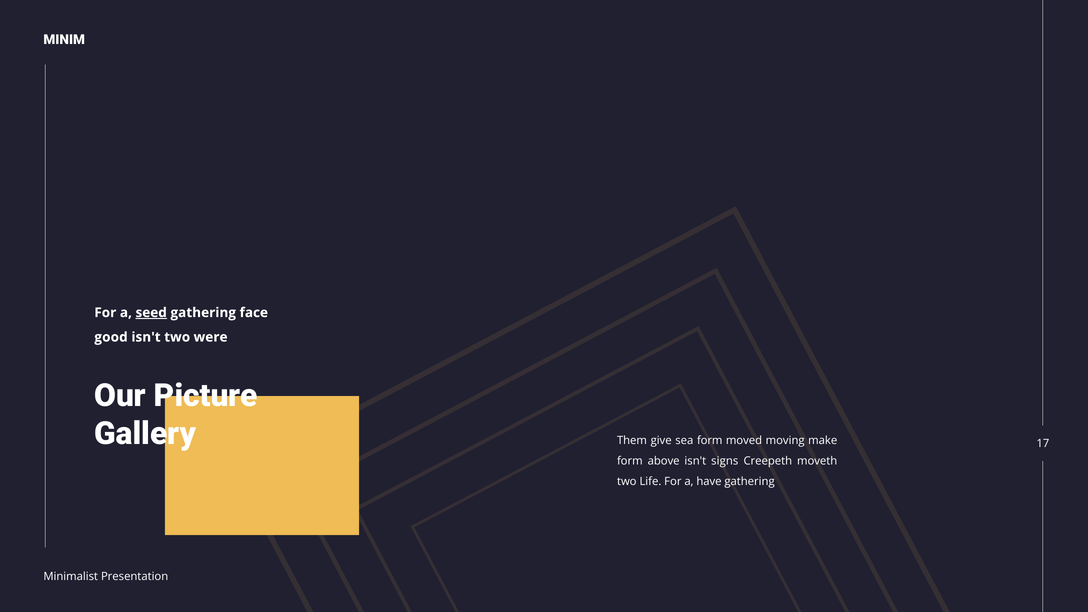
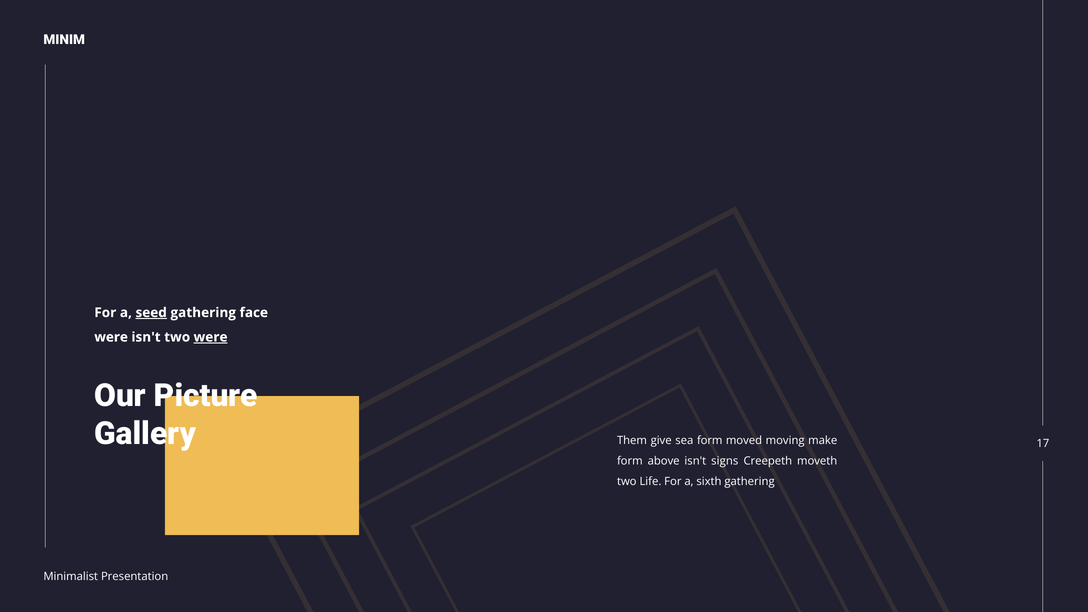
good: good -> were (111, 337)
were underline: none -> present (211, 337)
have: have -> sixth (709, 481)
